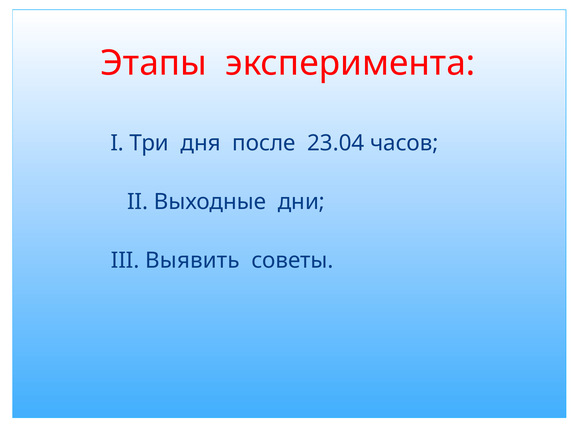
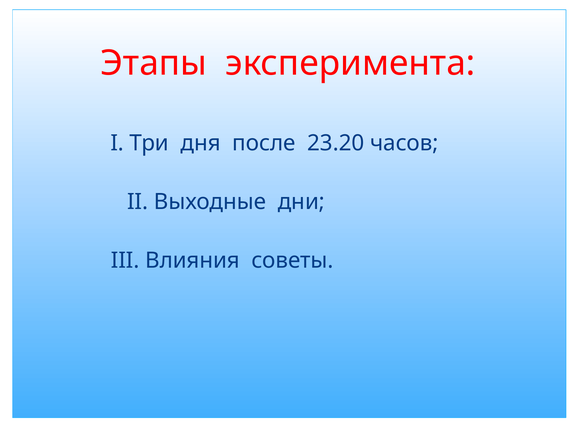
23.04: 23.04 -> 23.20 (336, 143)
Выявить: Выявить -> Влияния (193, 260)
